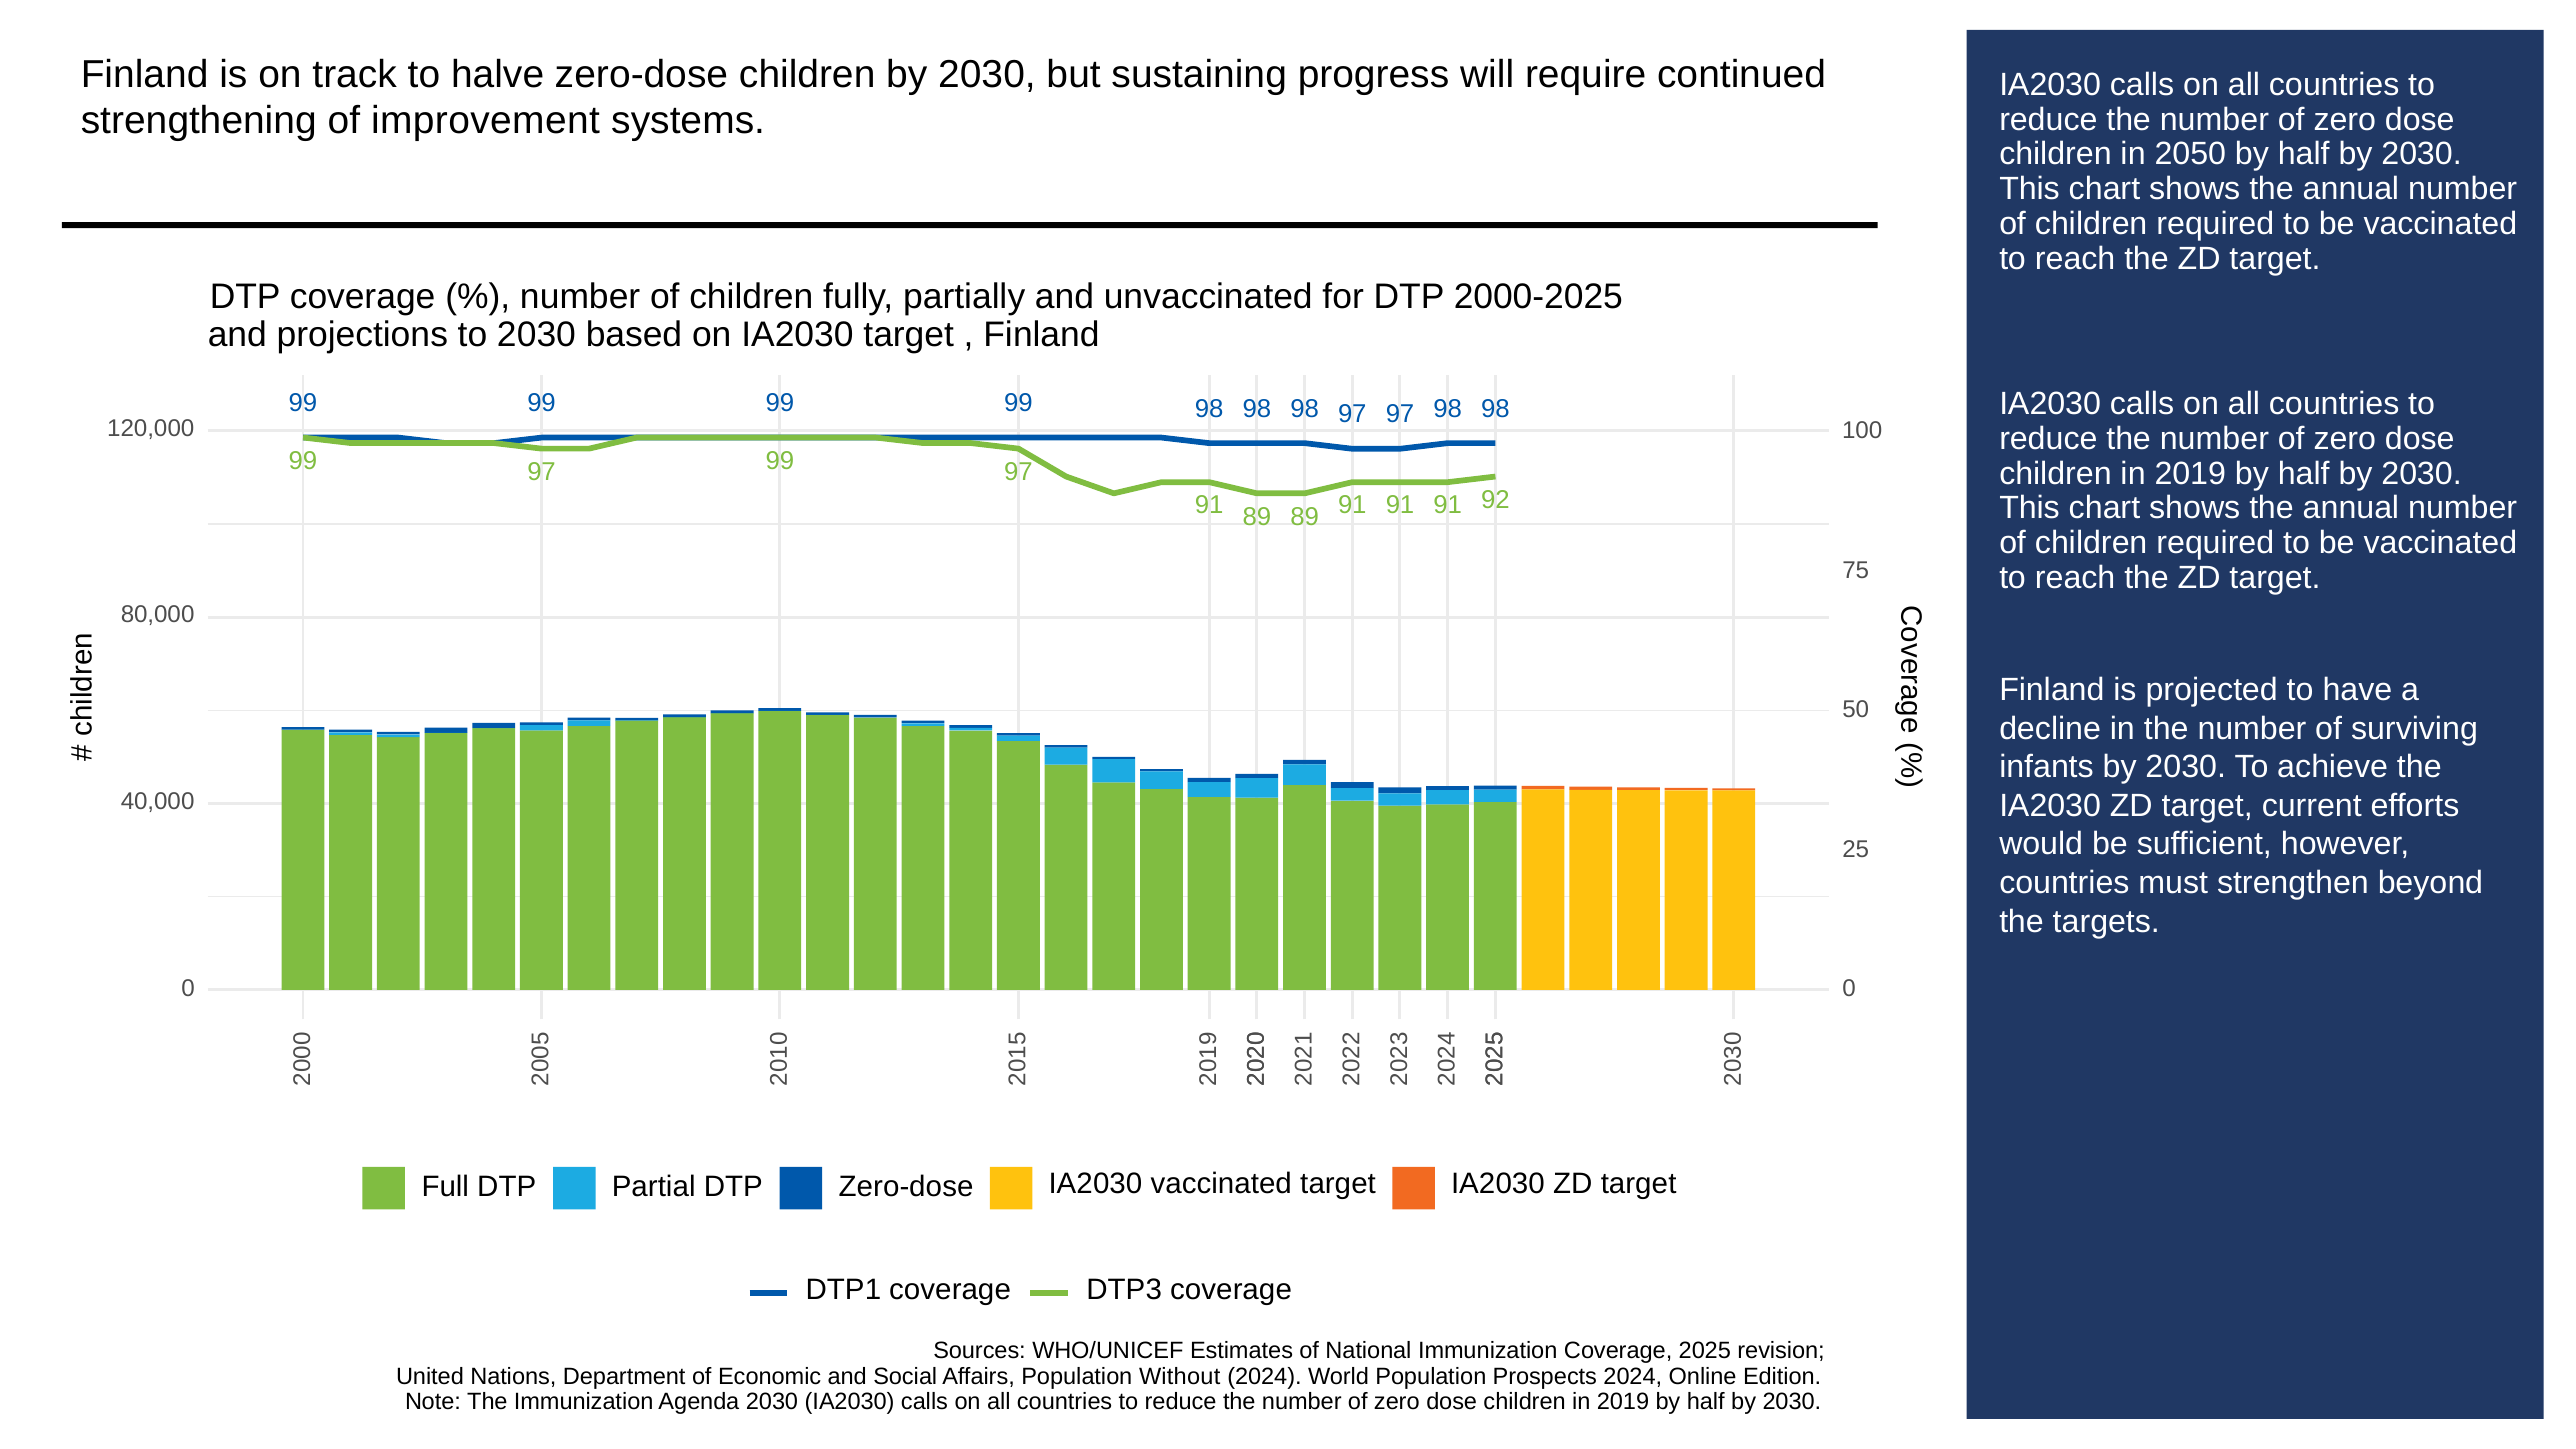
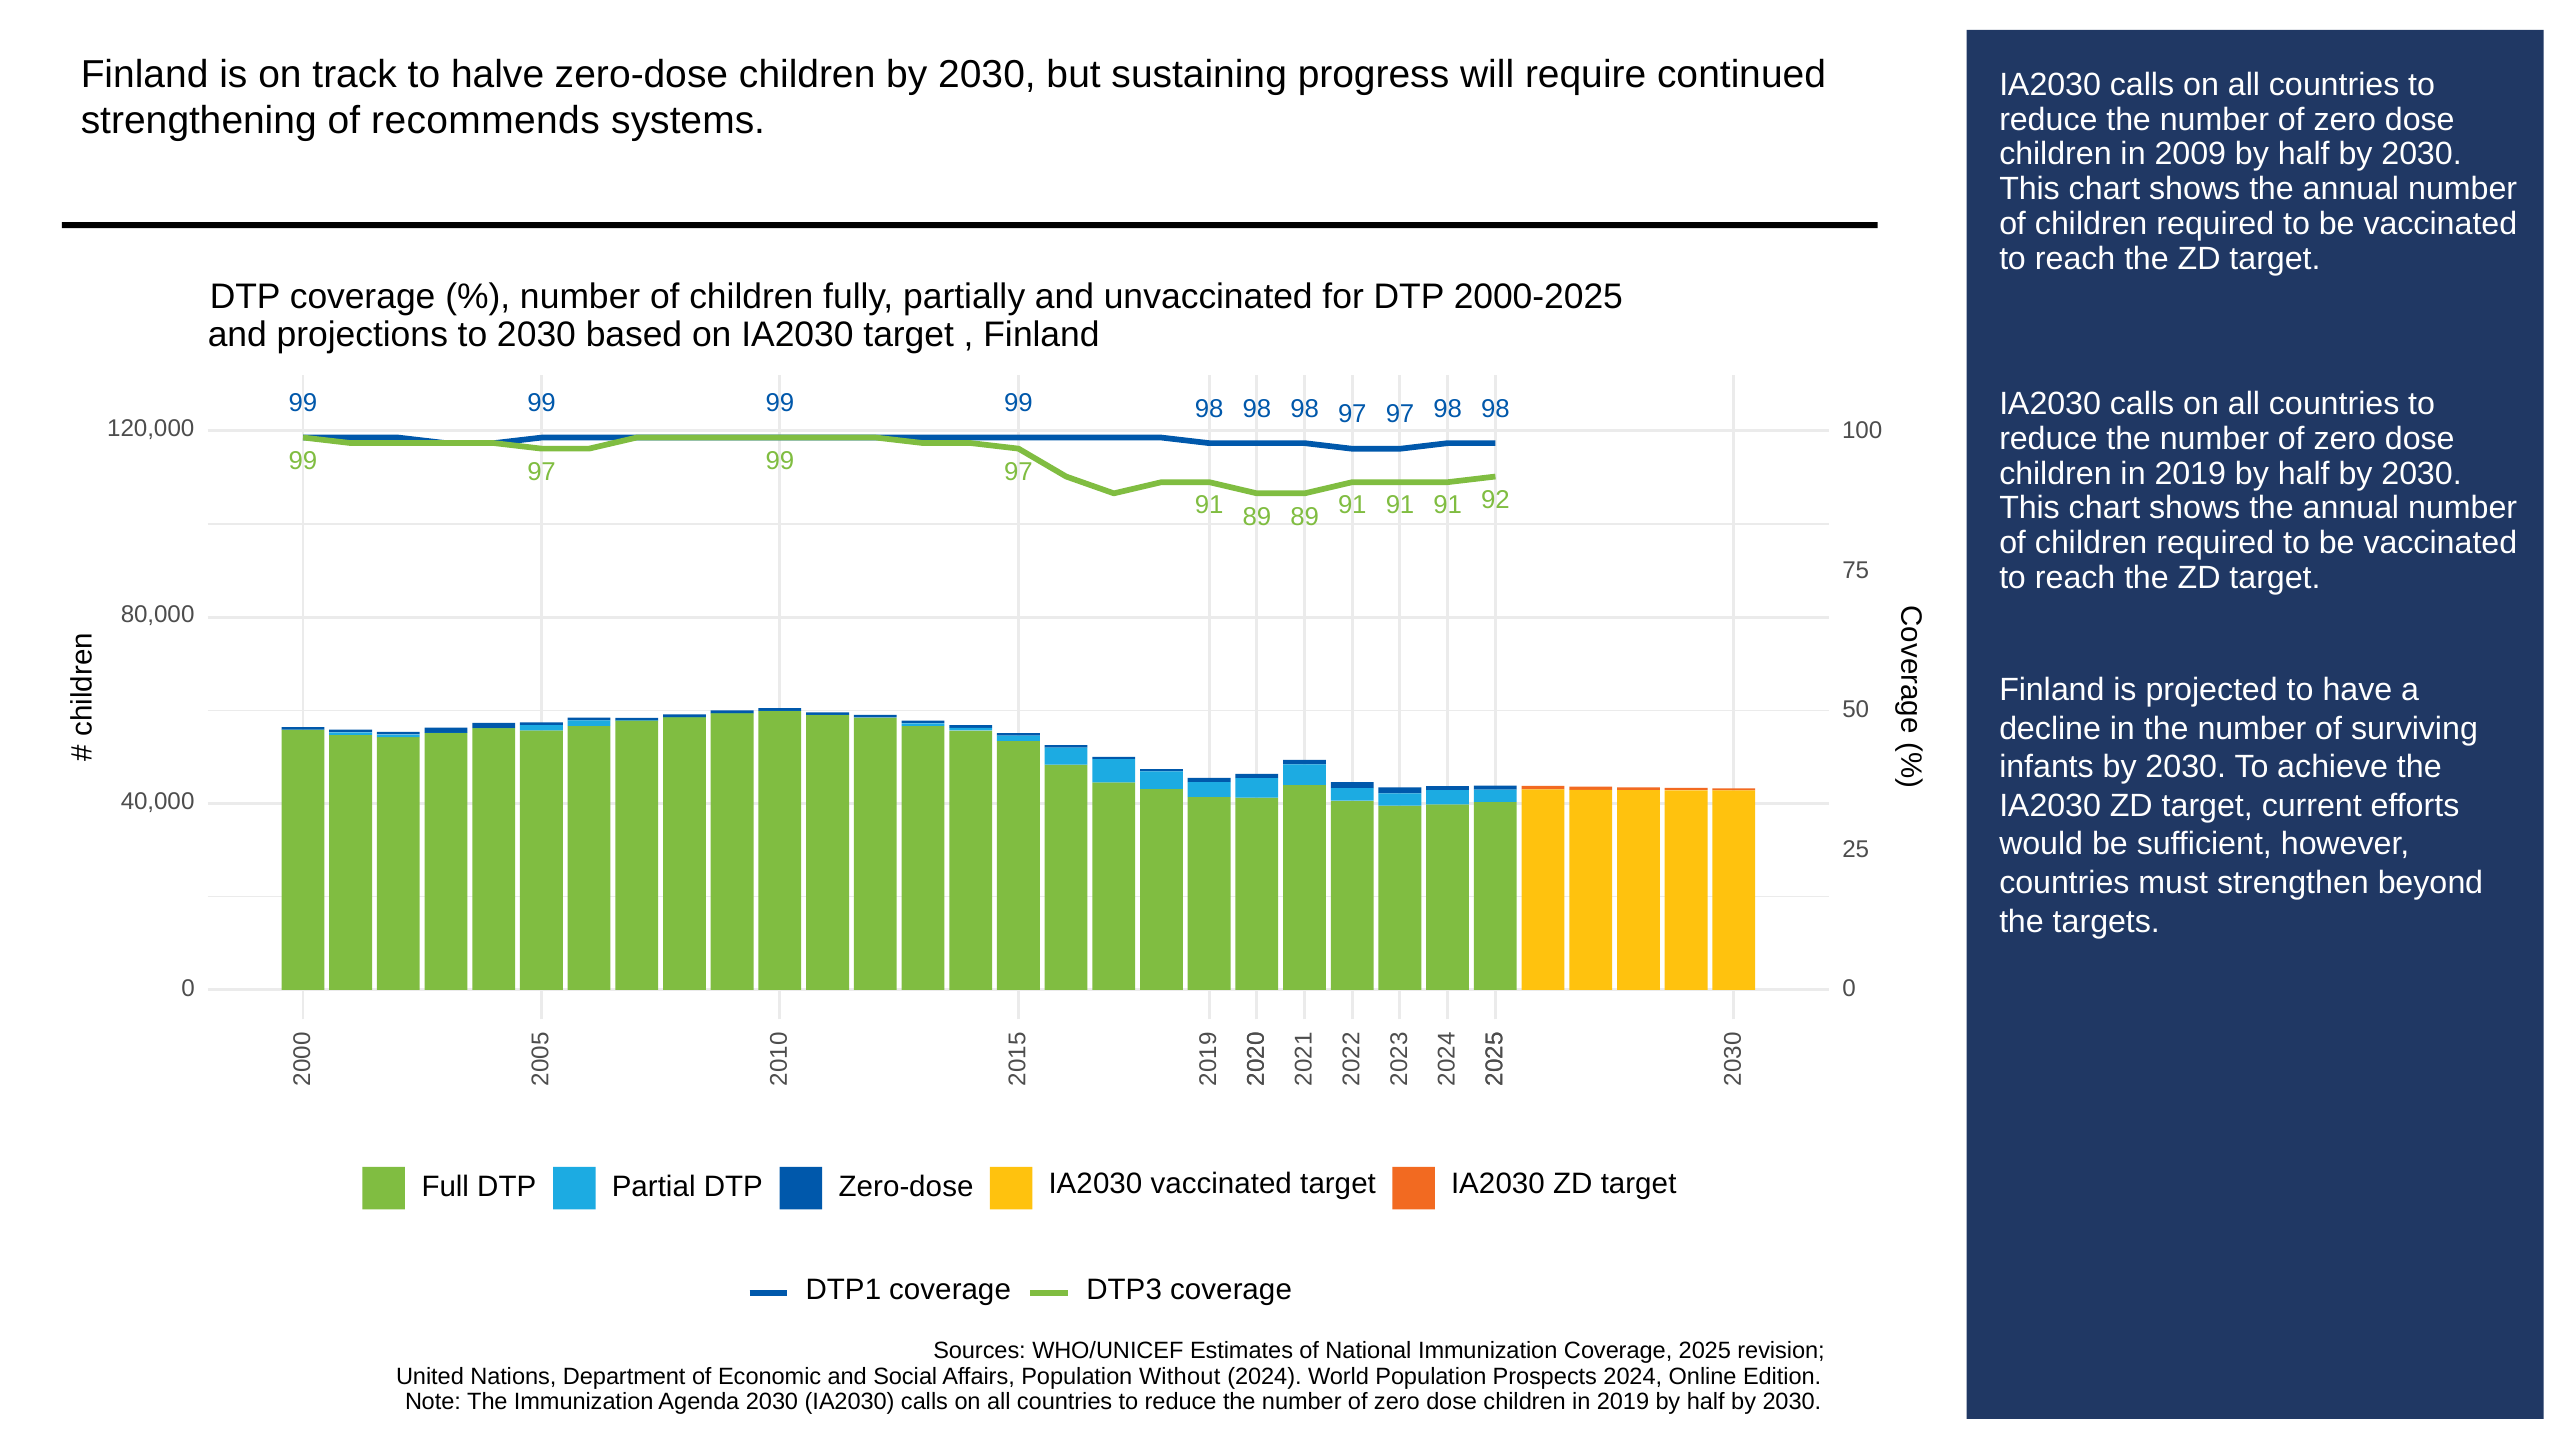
improvement: improvement -> recommends (485, 121)
2050: 2050 -> 2009 (2190, 154)
